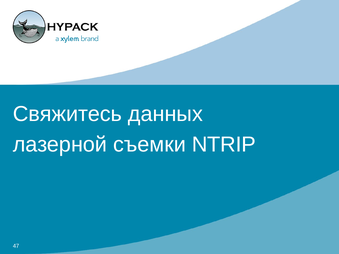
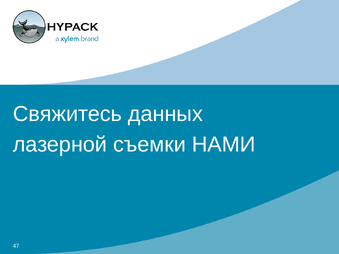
NTRIP: NTRIP -> НАМИ (224, 145)
